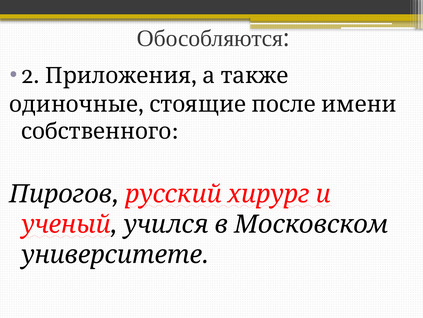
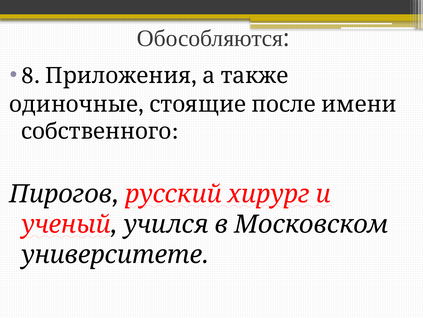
2: 2 -> 8 (31, 76)
